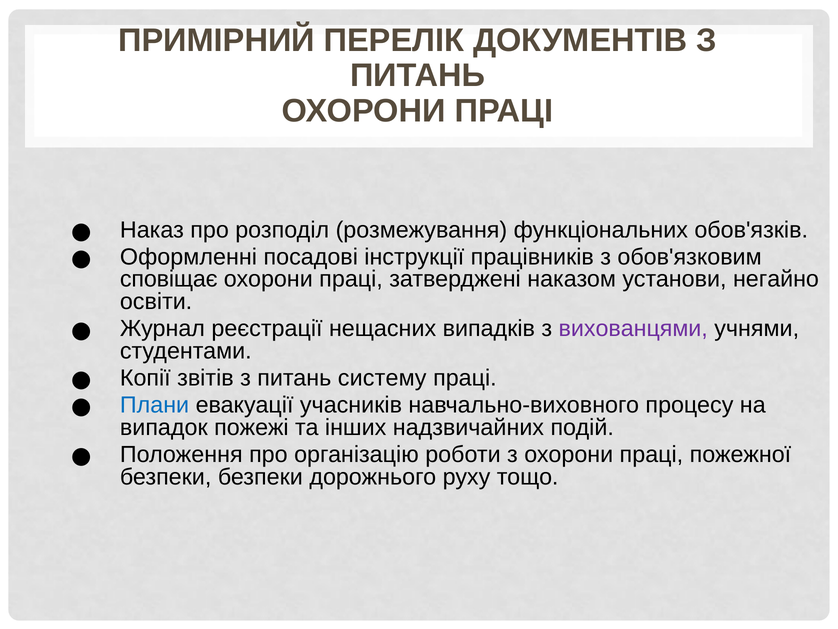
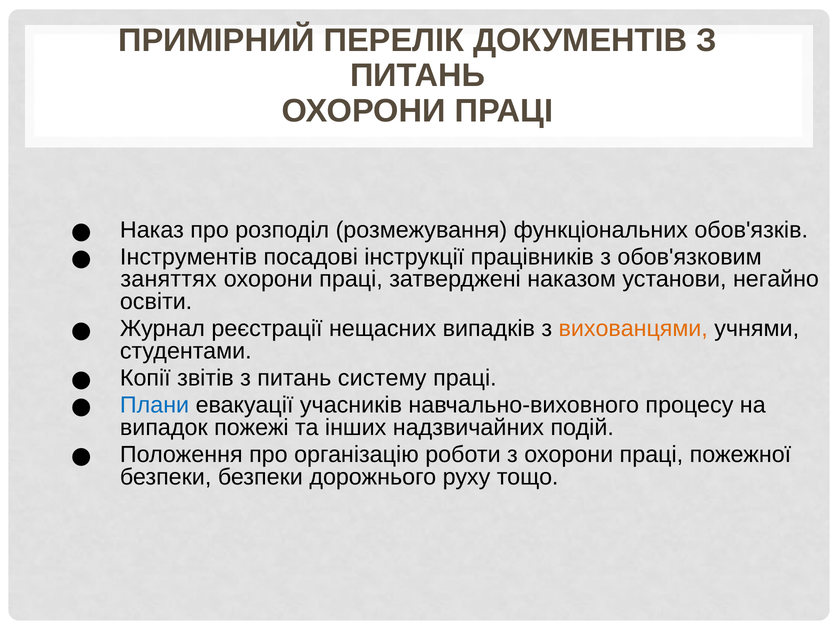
Оформленні: Оформленні -> Інструментів (188, 257)
сповіщає: сповіщає -> заняттях (169, 279)
вихованцями colour: purple -> orange (633, 328)
